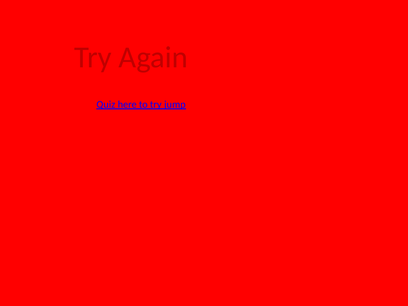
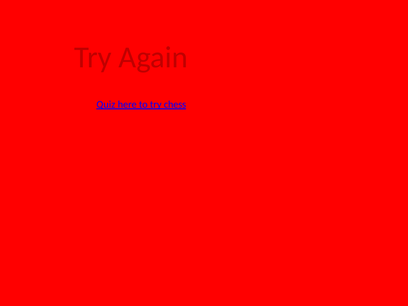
jump: jump -> chess (175, 104)
